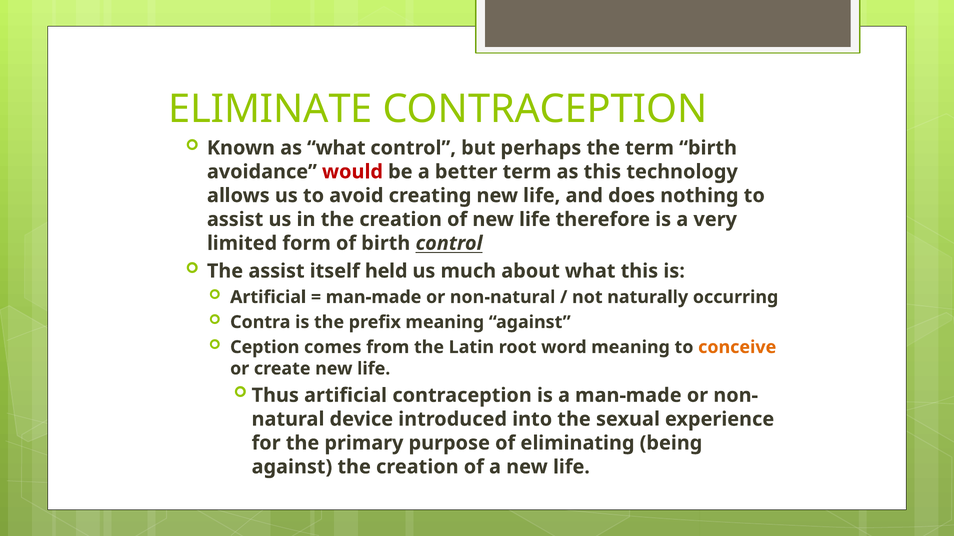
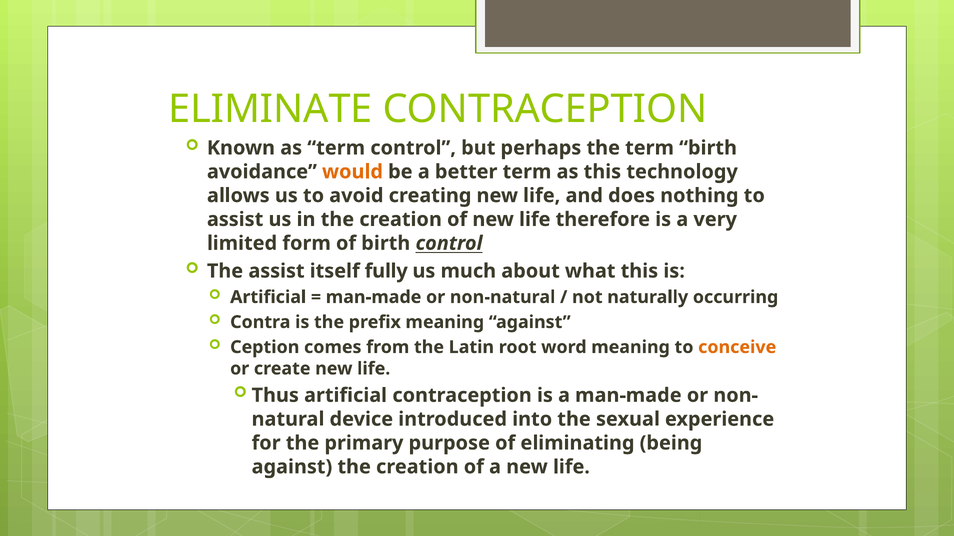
as what: what -> term (336, 148)
would colour: red -> orange (352, 172)
held: held -> fully (386, 271)
